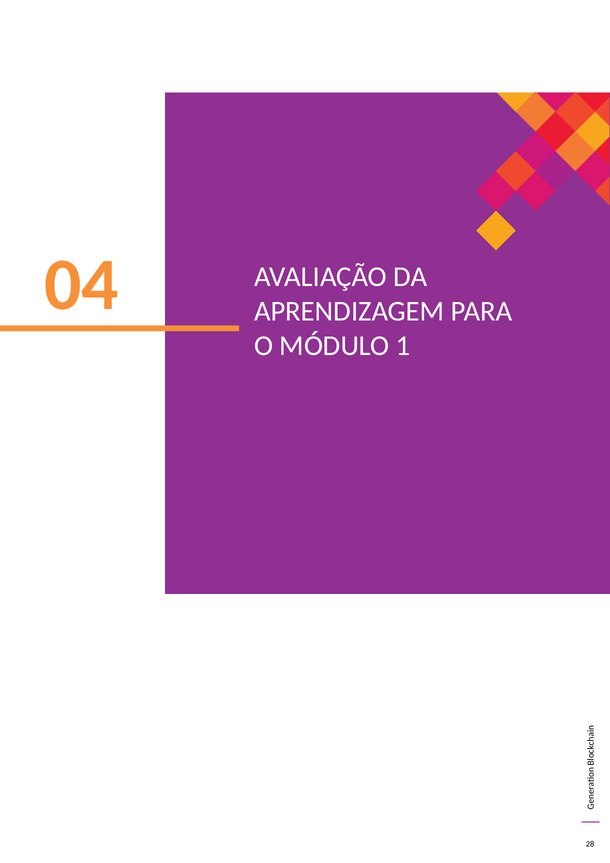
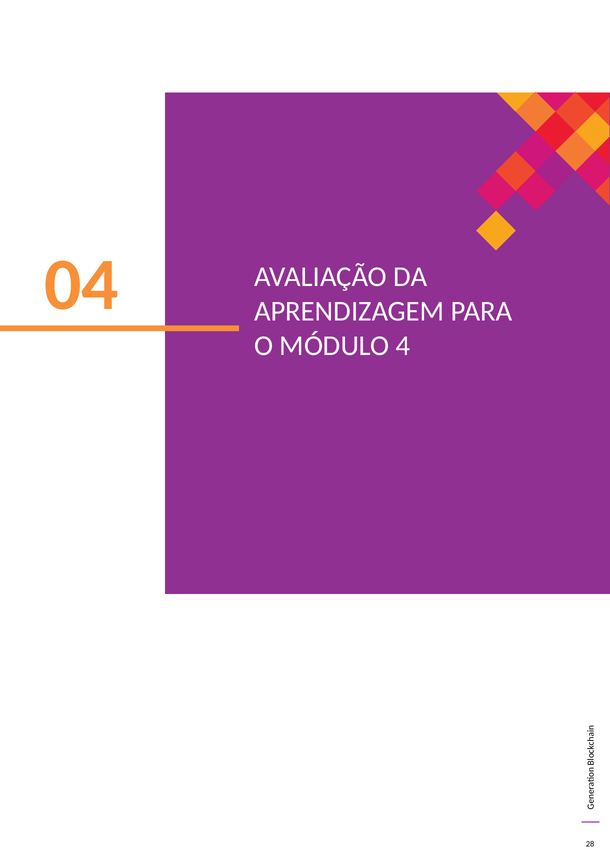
1: 1 -> 4 (403, 346)
